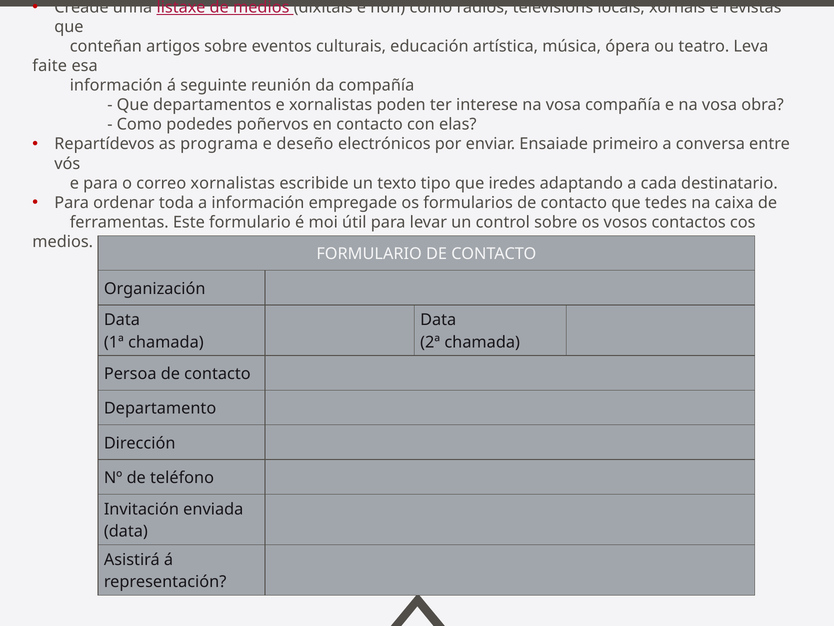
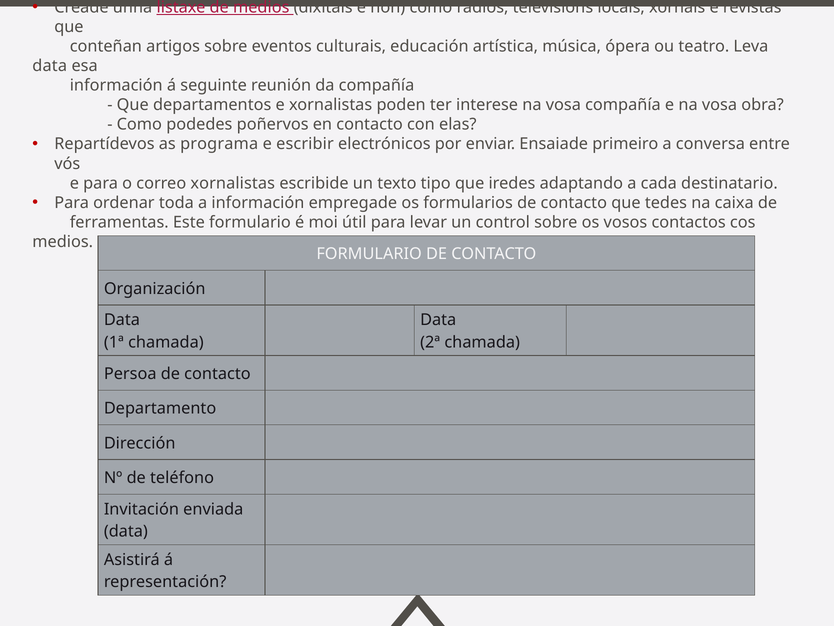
faite: faite -> data (50, 66)
deseño: deseño -> escribir (305, 144)
